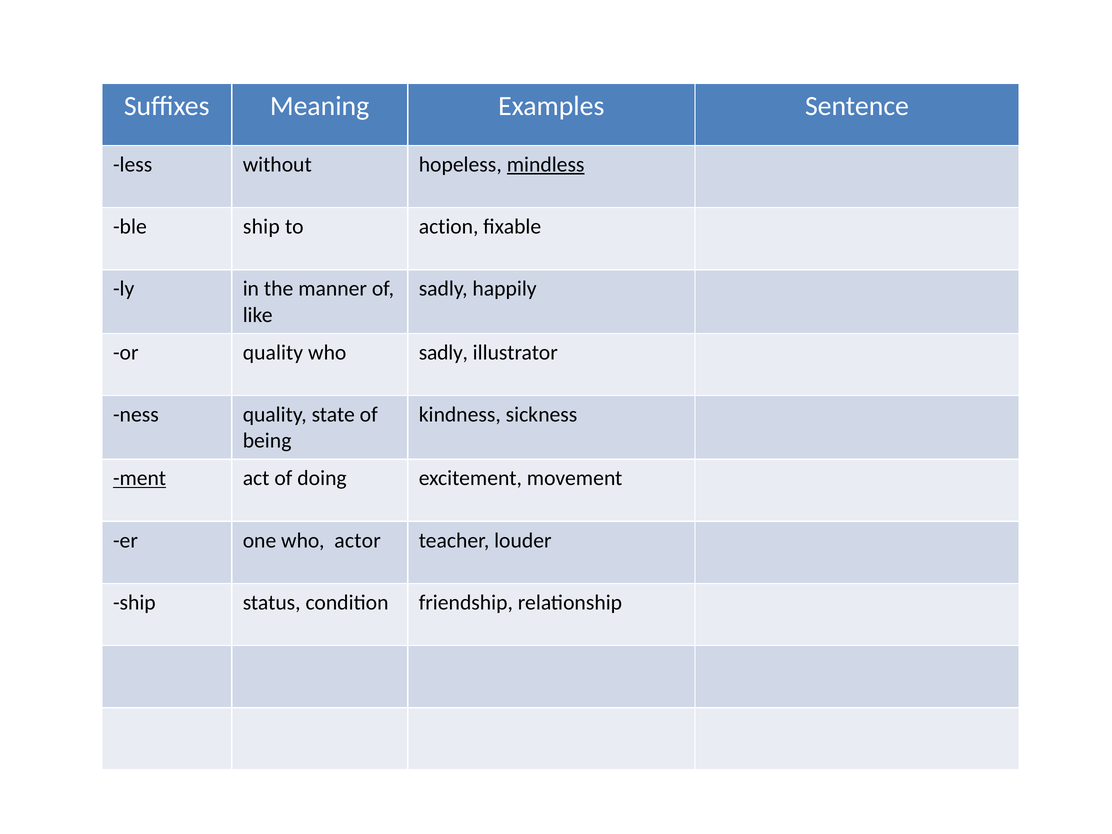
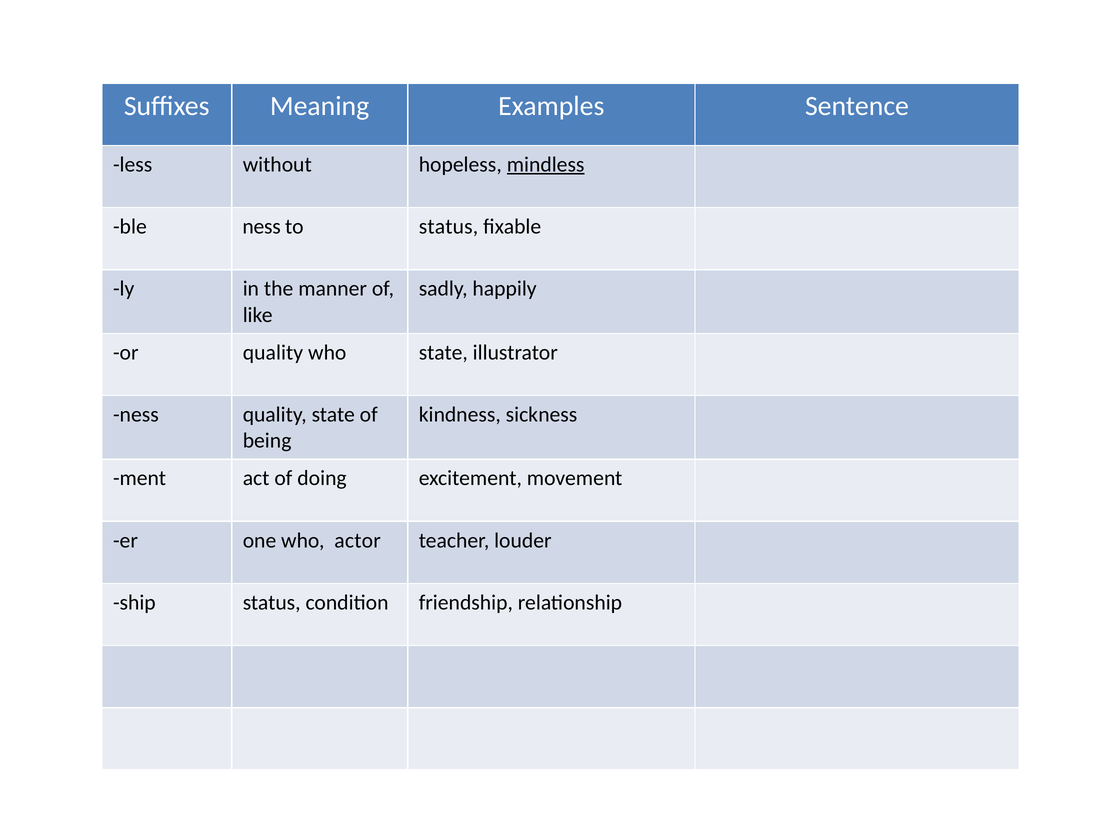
ble ship: ship -> ness (262, 227)
to action: action -> status (449, 227)
who sadly: sadly -> state (443, 352)
ment underline: present -> none (140, 478)
